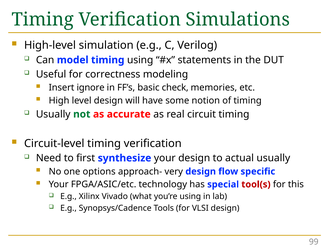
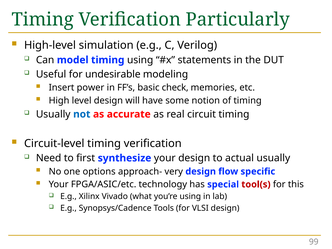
Simulations: Simulations -> Particularly (238, 20)
correctness: correctness -> undesirable (113, 74)
ignore: ignore -> power (91, 88)
not colour: green -> blue (82, 114)
